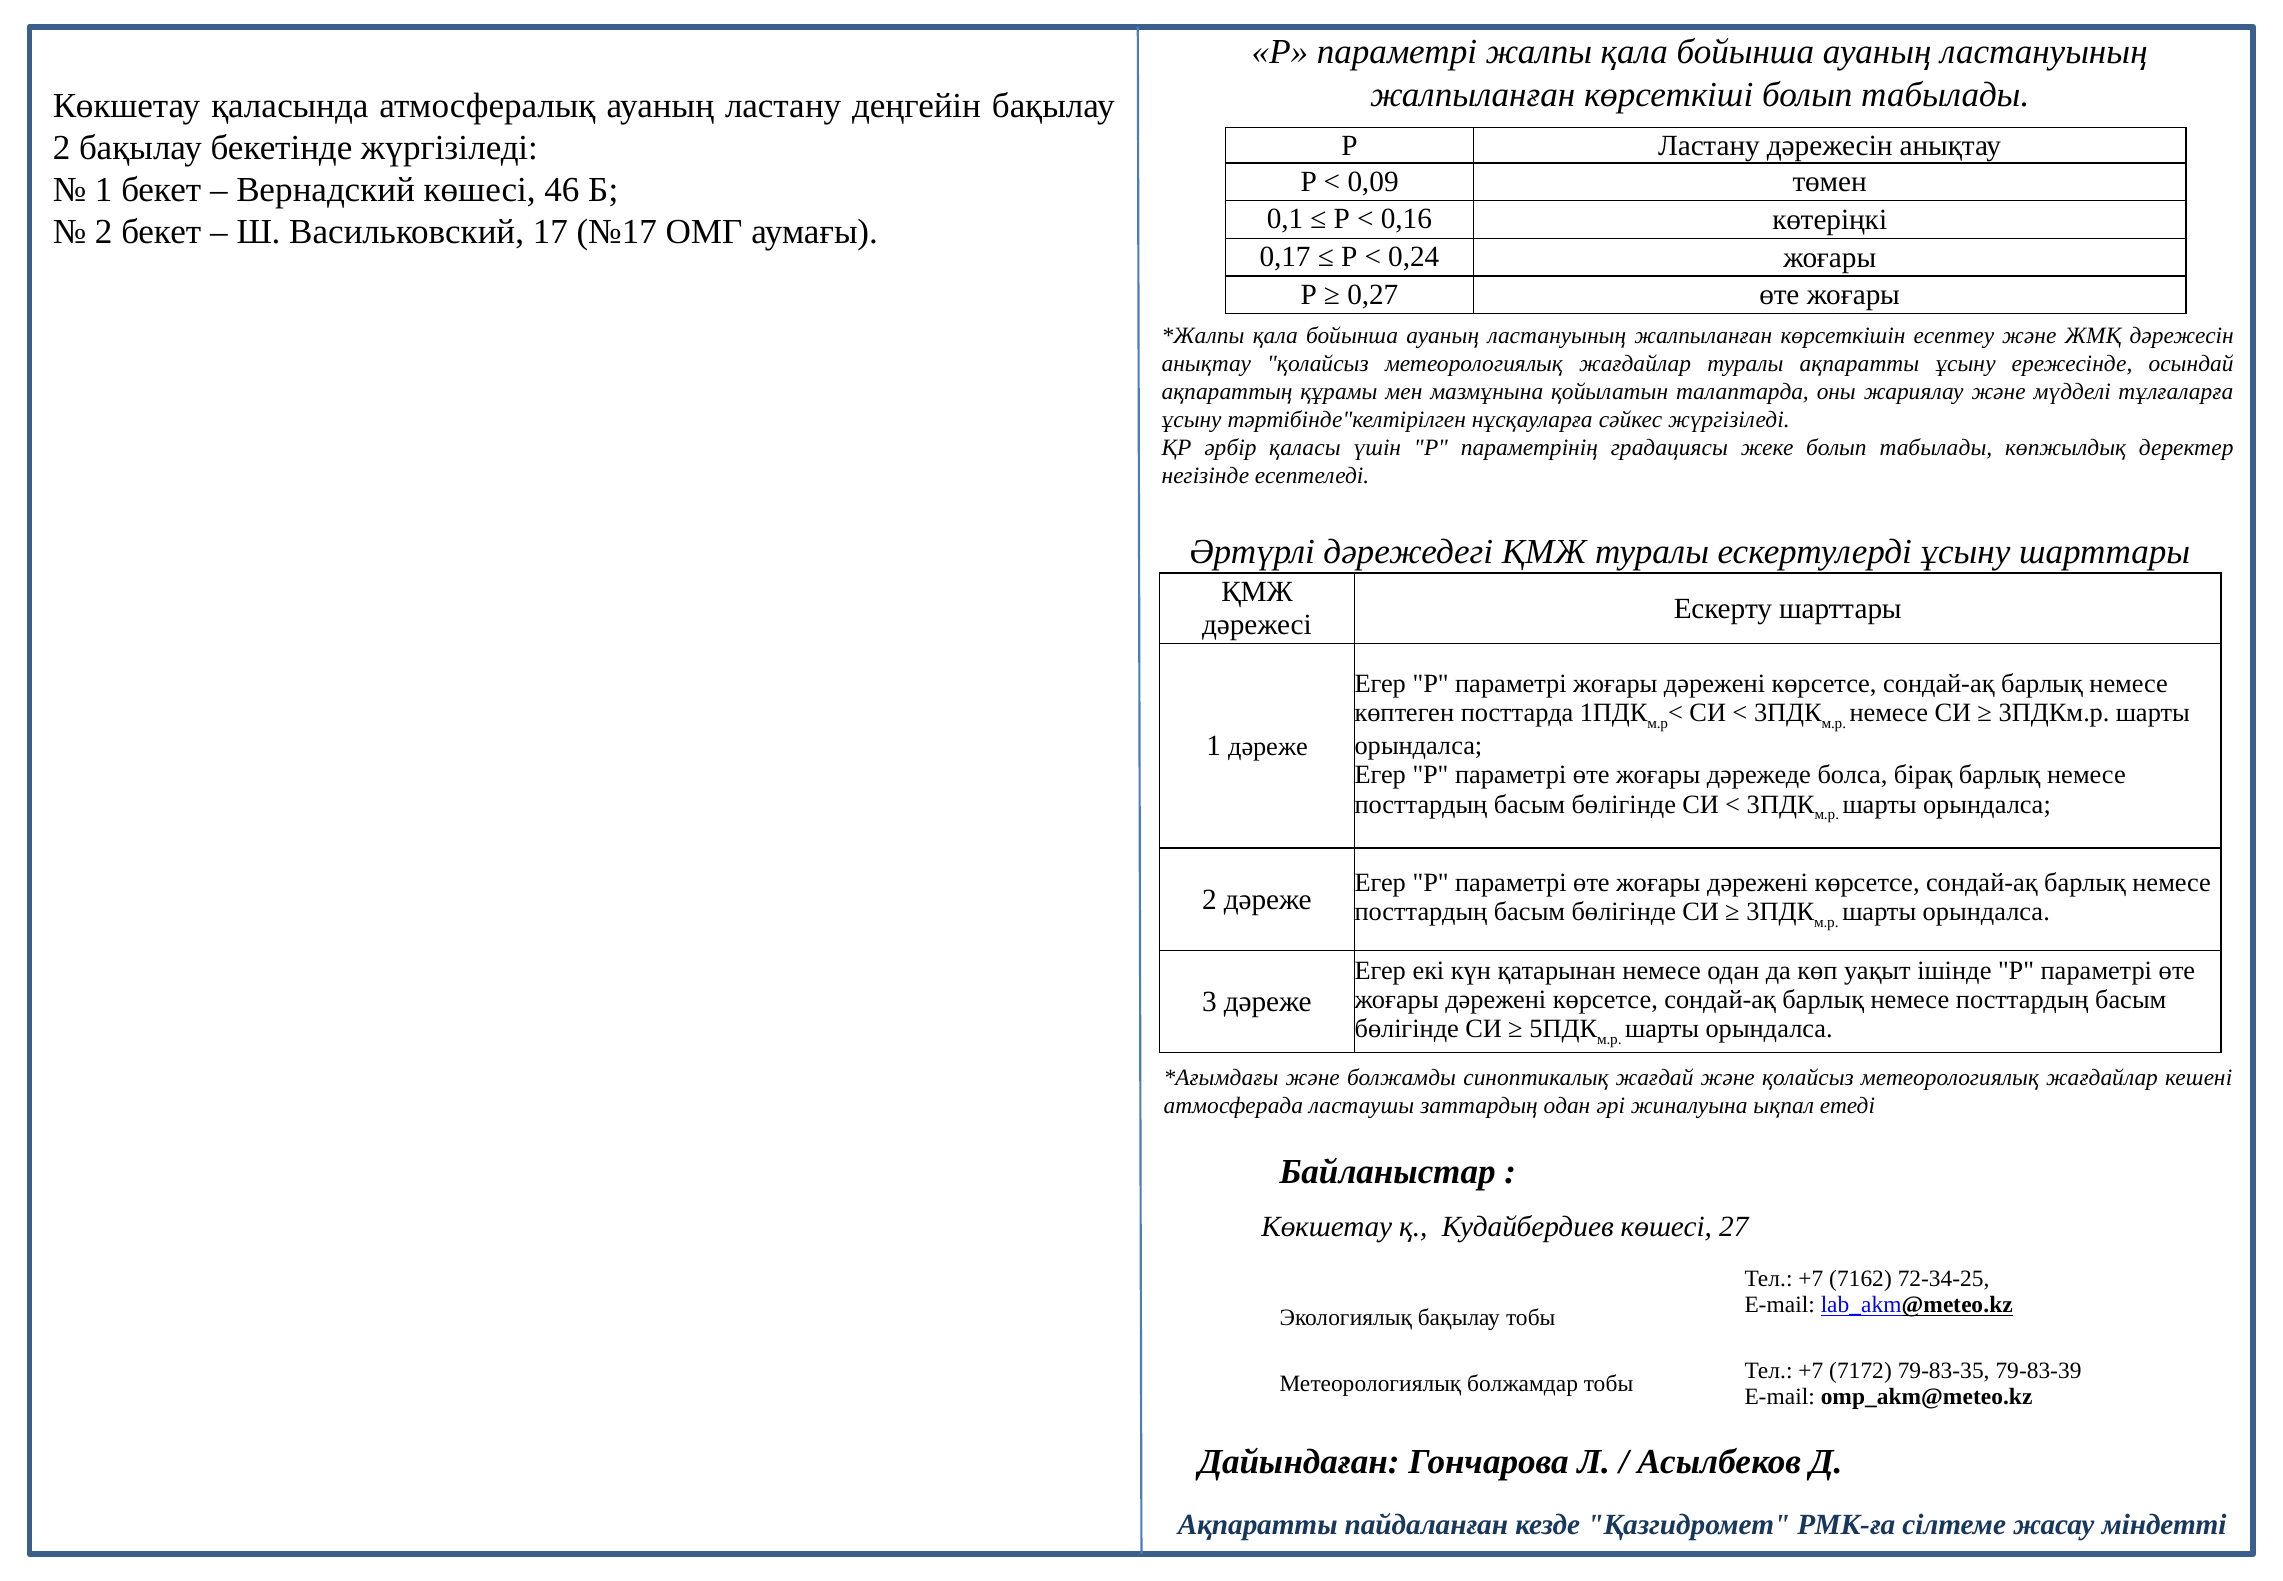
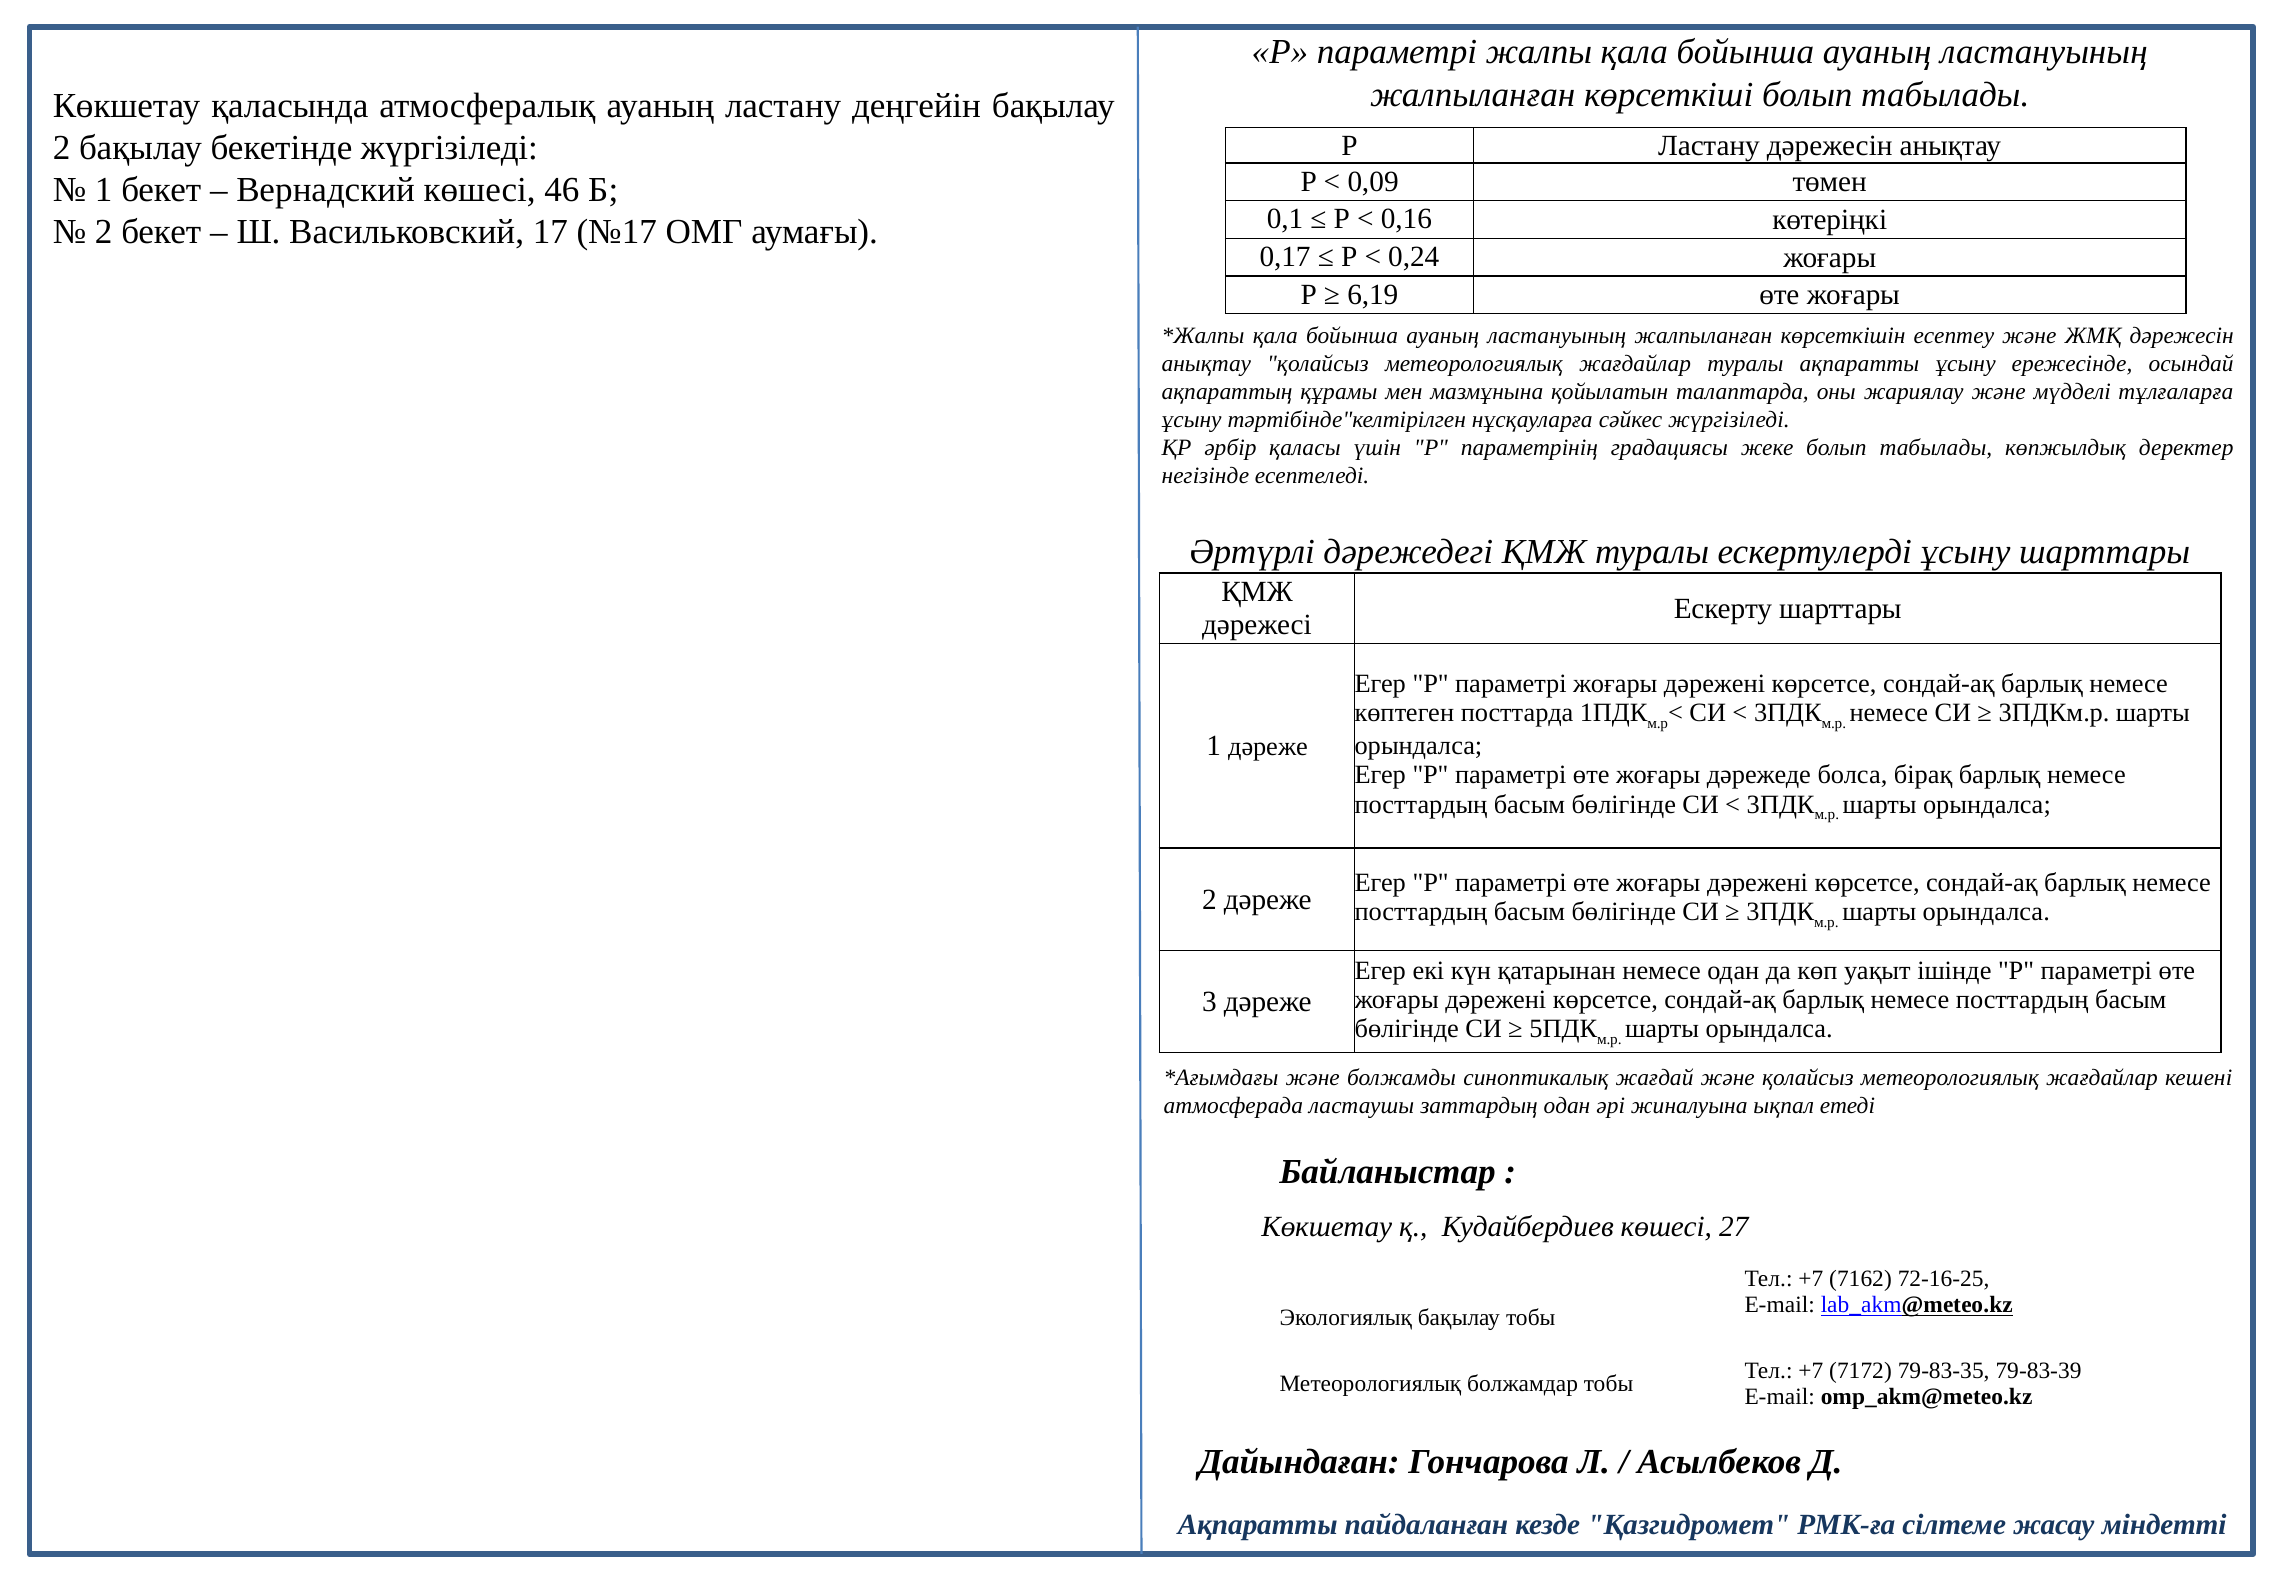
0,27: 0,27 -> 6,19 (1373, 295)
72-34-25: 72-34-25 -> 72-16-25 (1944, 1279)
